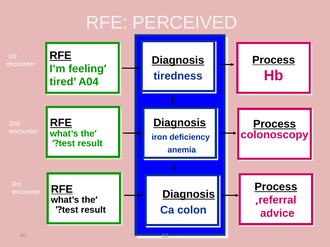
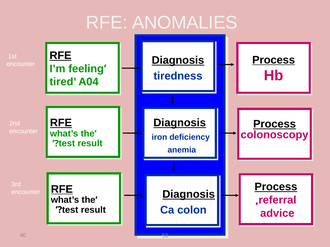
PERCEIVED: PERCEIVED -> ANOMALIES (185, 23)
